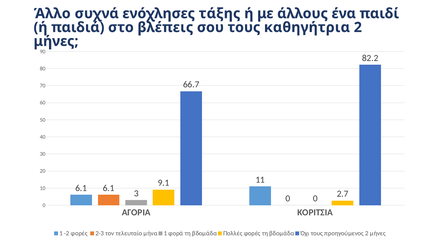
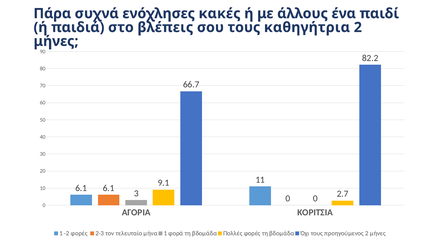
Άλλο: Άλλο -> Πάρα (52, 13)
τάξης: τάξης -> κακές (220, 13)
